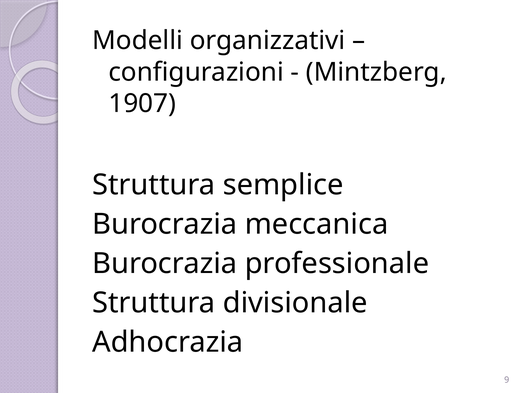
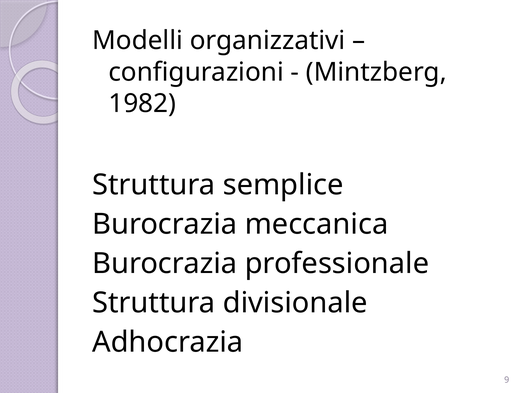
1907: 1907 -> 1982 (142, 103)
